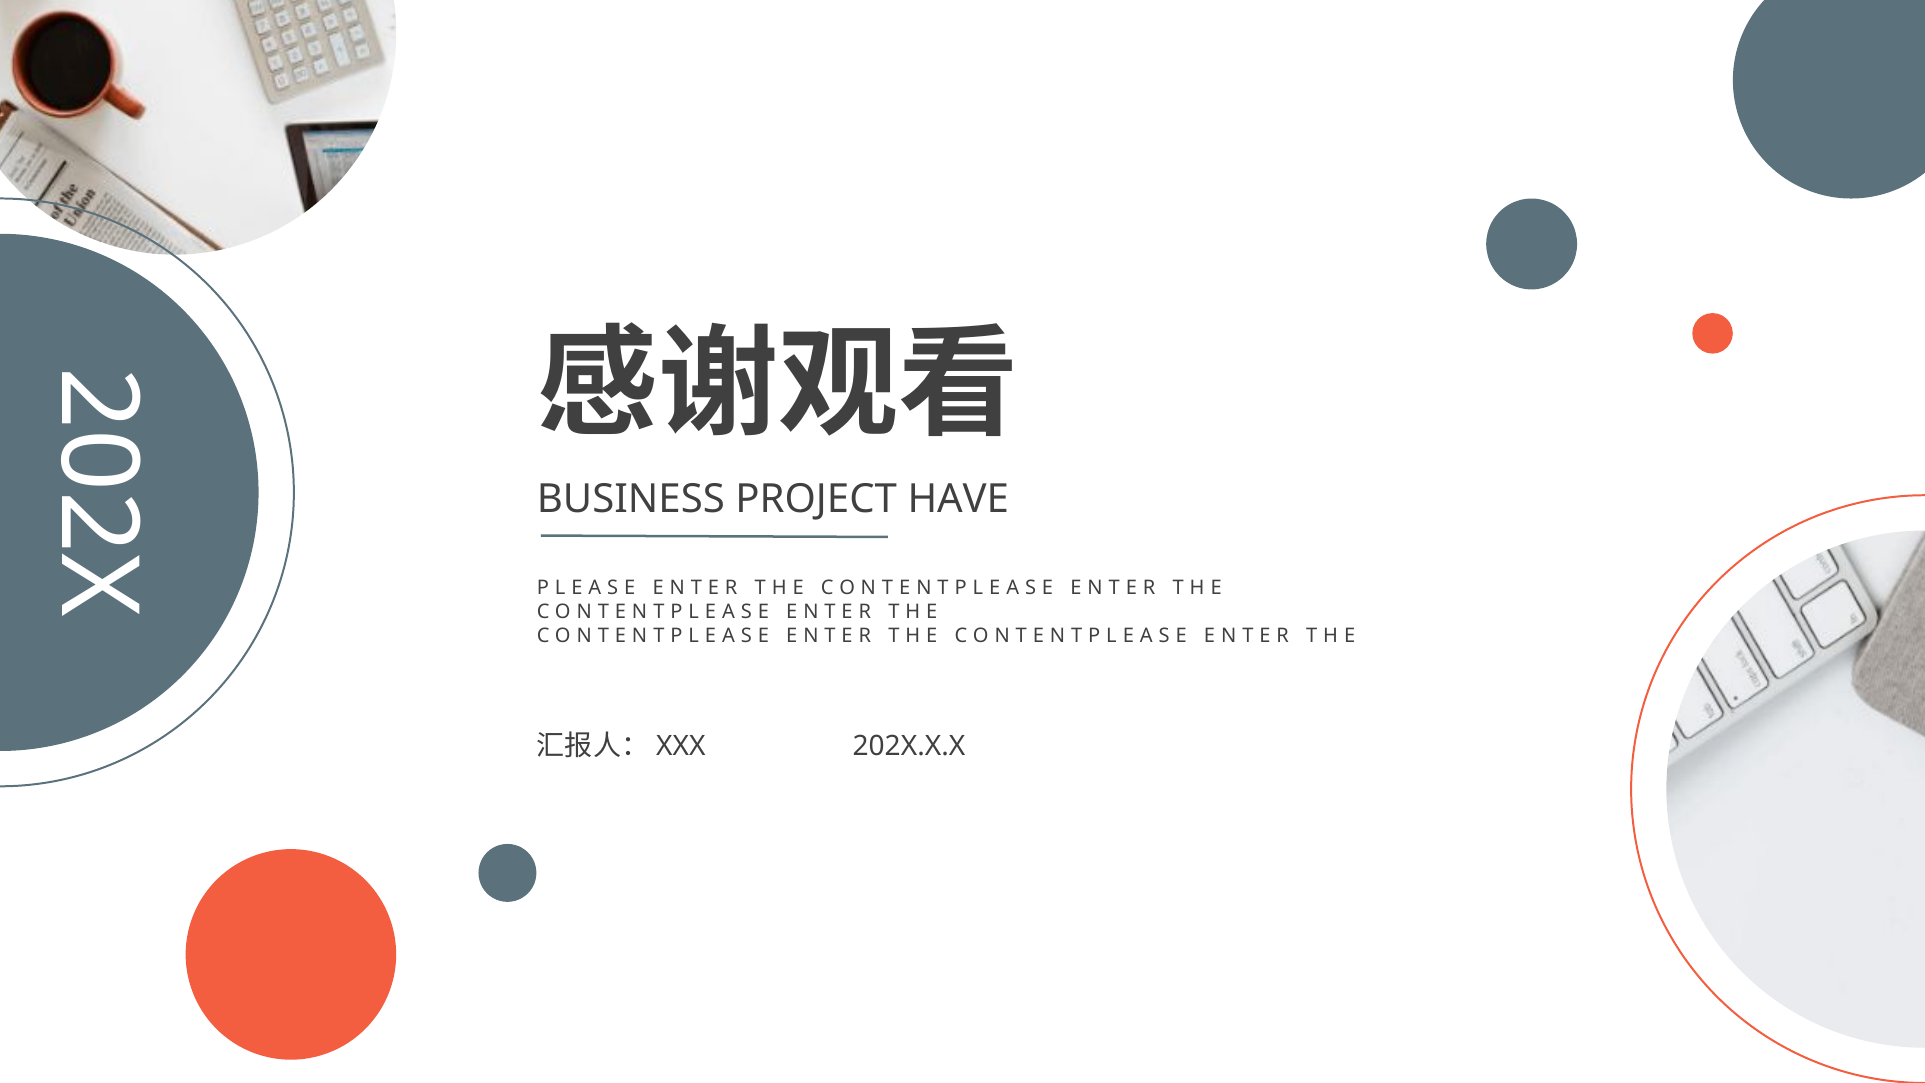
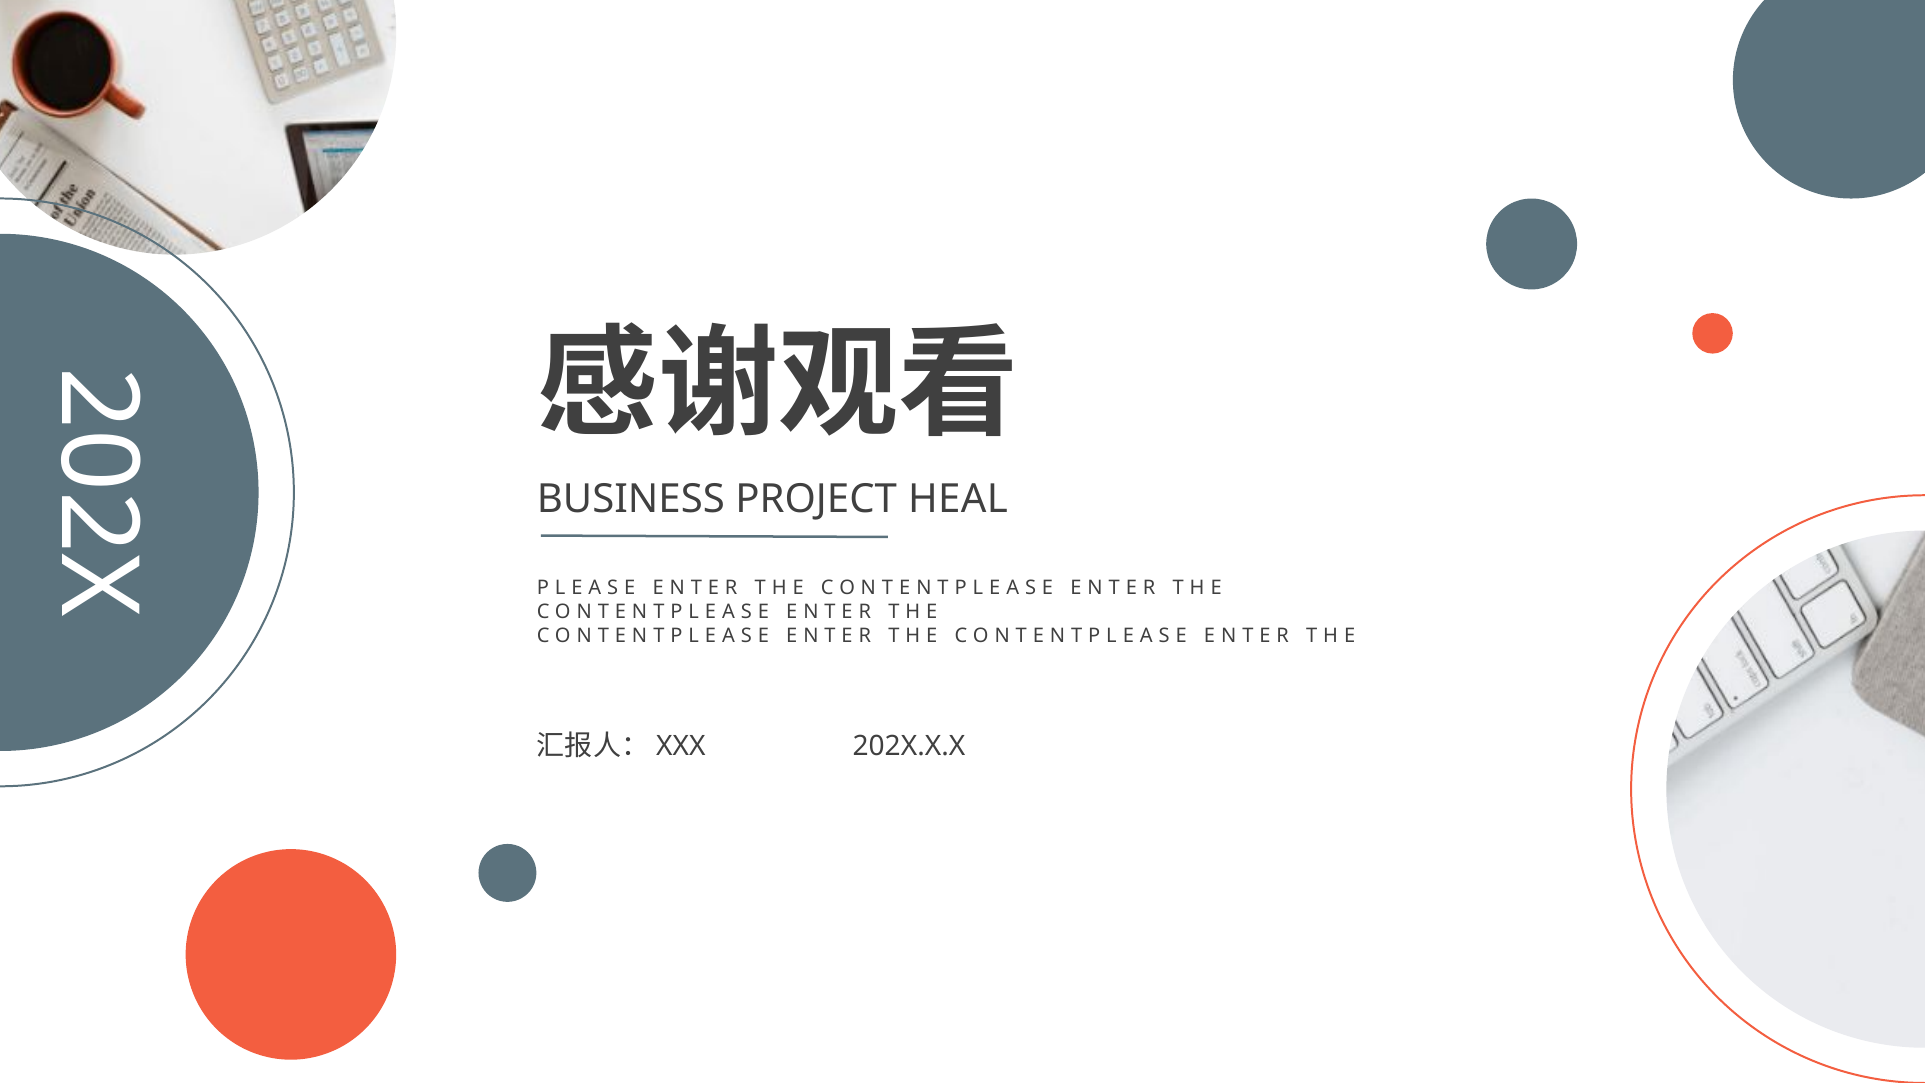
HAVE: HAVE -> HEAL (958, 499)
